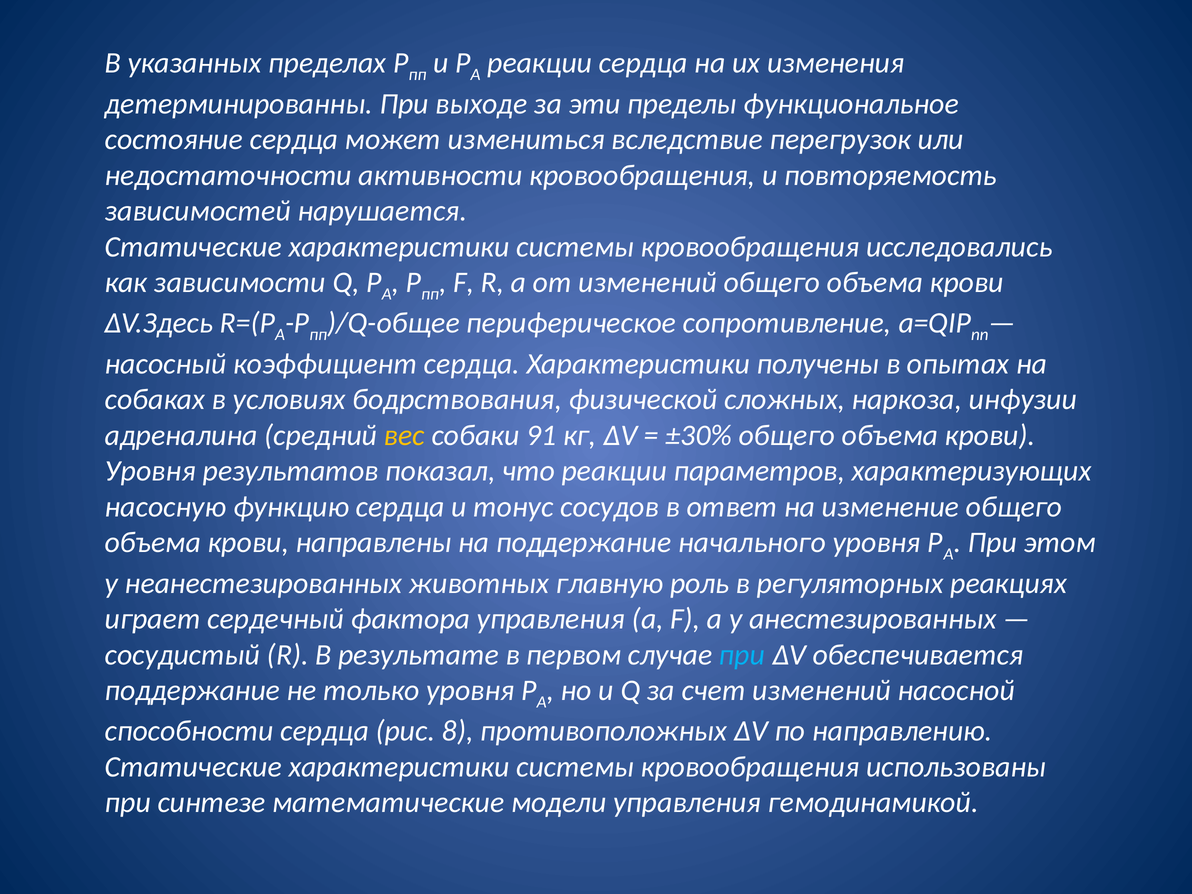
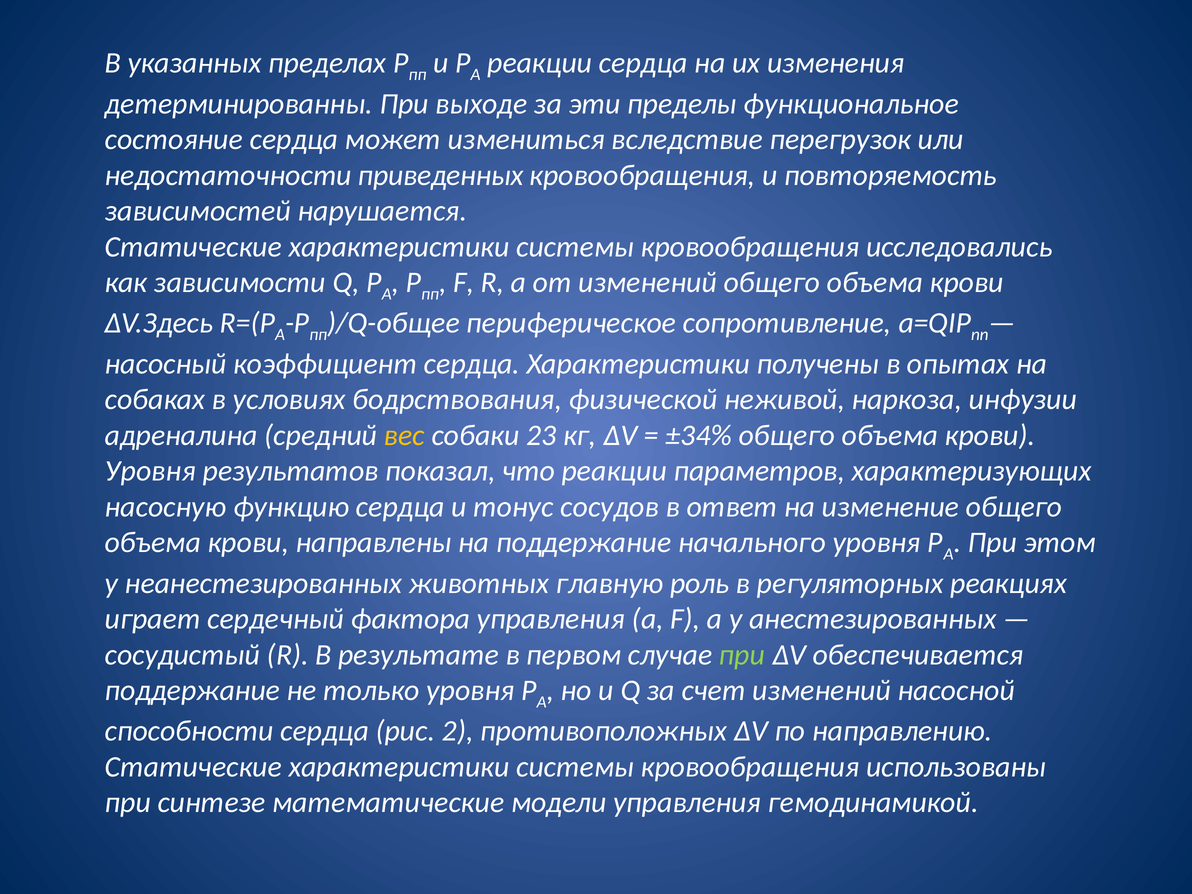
активности: активности -> приведенных (441, 175)
сложных: сложных -> неживой (785, 400)
91: 91 -> 23 (541, 435)
±30%: ±30% -> ±34% (699, 435)
при colour: light blue -> light green (742, 655)
8: 8 -> 2 (458, 731)
